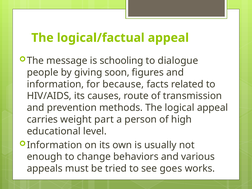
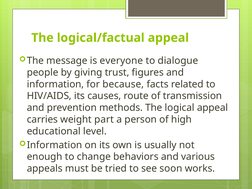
schooling: schooling -> everyone (121, 61)
soon: soon -> trust (117, 72)
goes: goes -> soon (171, 169)
